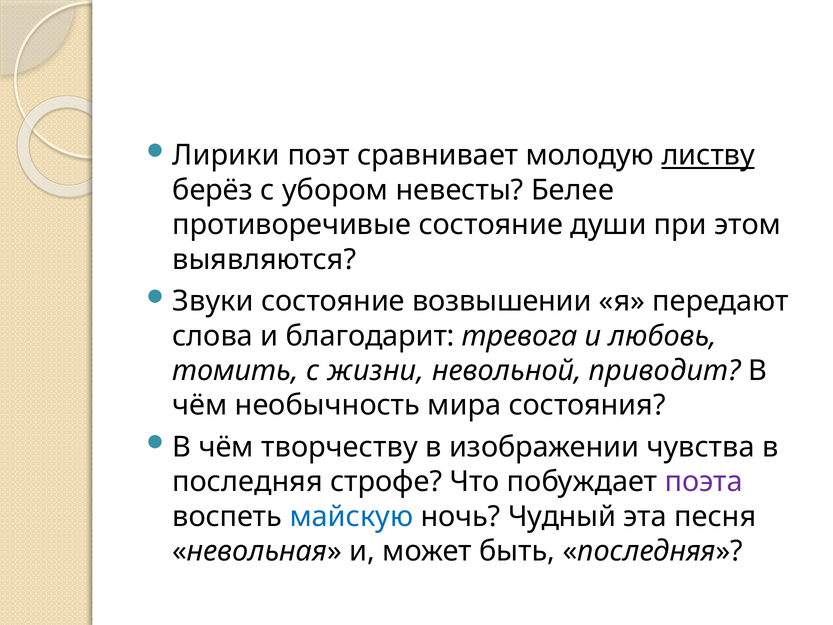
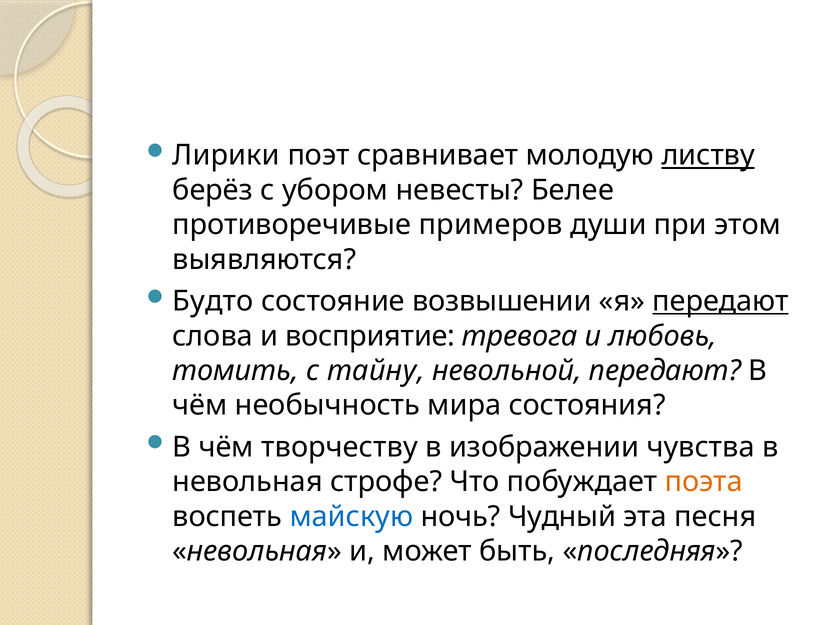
противоречивые состояние: состояние -> примеров (491, 225)
Звуки: Звуки -> Будто (213, 301)
передают underline: none -> present (721, 301)
благодарит: благодарит -> восприятие (370, 336)
жизни: жизни -> тайну (376, 371)
невольной приводит: приводит -> передают (665, 371)
последняя: последняя -> невольная (248, 482)
поэта colour: purple -> orange (704, 482)
